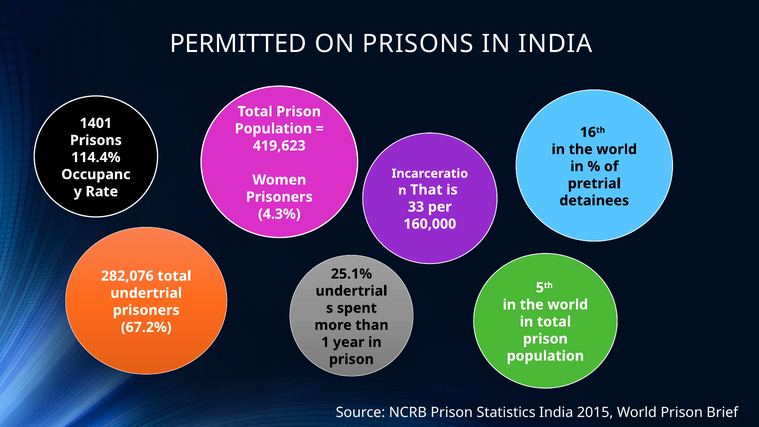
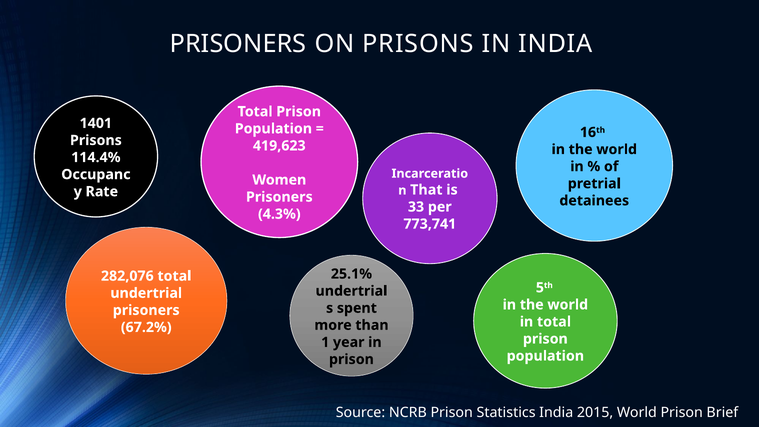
PERMITTED: PERMITTED -> PRISONERS (238, 44)
160,000: 160,000 -> 773,741 (430, 224)
